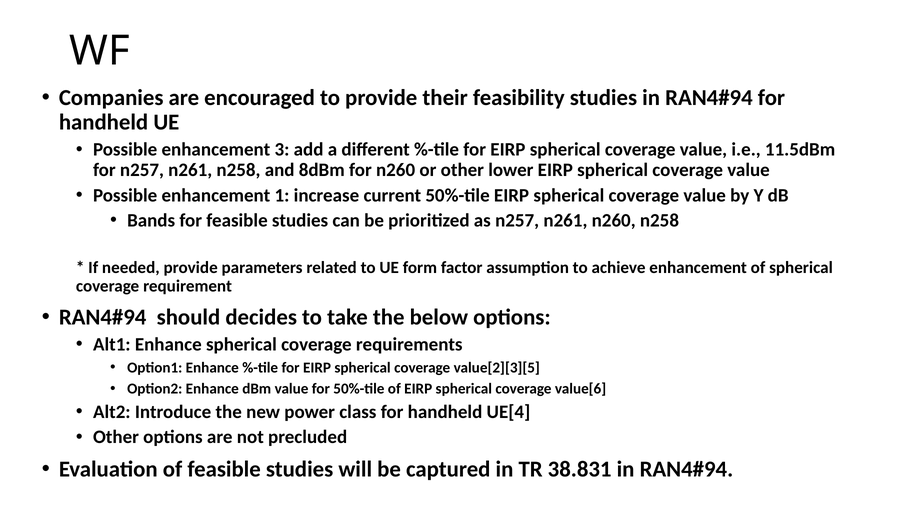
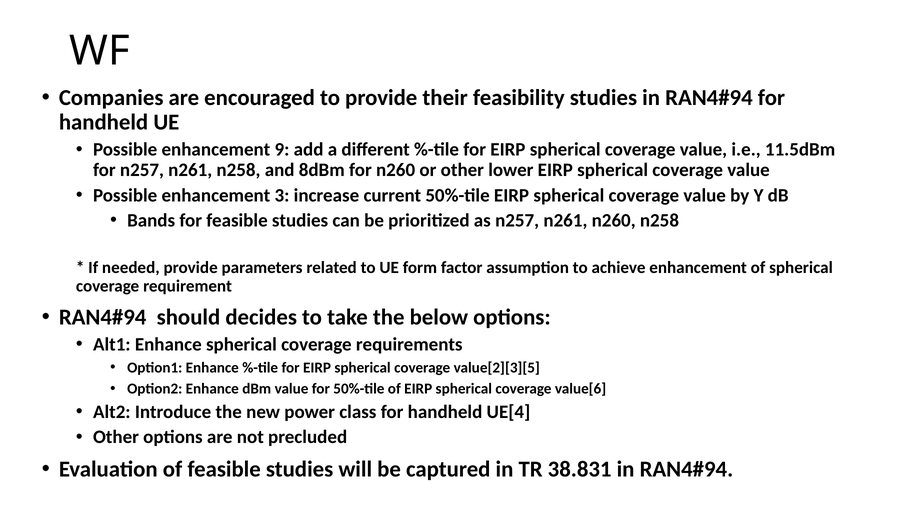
3: 3 -> 9 (282, 150)
1: 1 -> 3 (282, 195)
